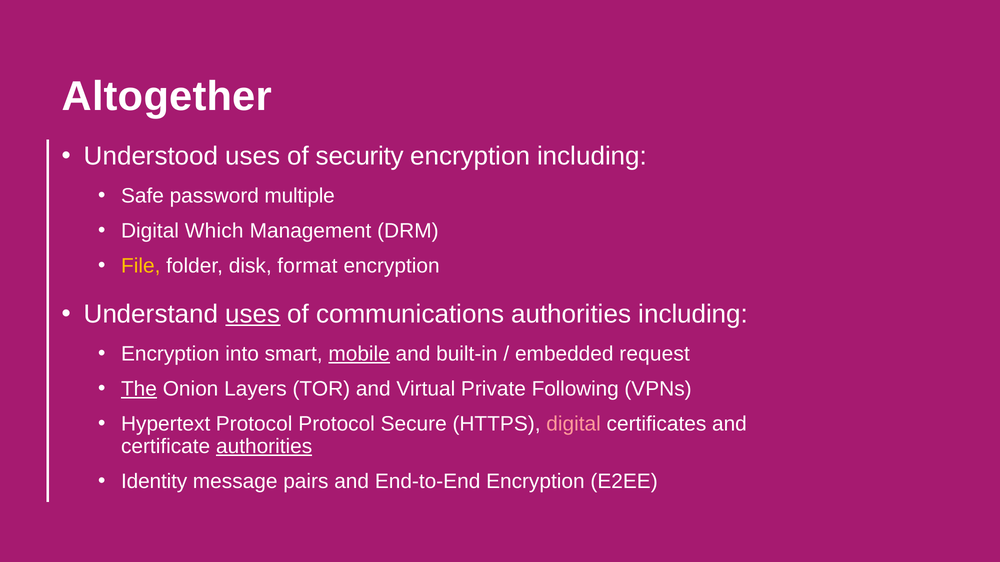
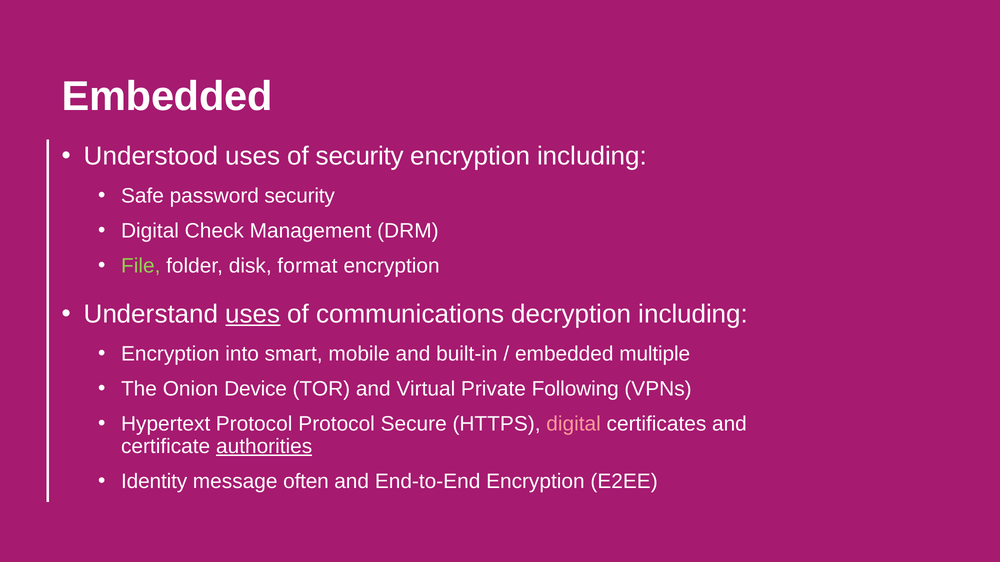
Altogether: Altogether -> Embedded (167, 97)
password multiple: multiple -> security (300, 196)
Which: Which -> Check (214, 231)
File colour: yellow -> light green (141, 266)
communications authorities: authorities -> decryption (571, 314)
mobile underline: present -> none (359, 354)
request: request -> multiple (655, 354)
The underline: present -> none (139, 389)
Layers: Layers -> Device (256, 389)
pairs: pairs -> often (306, 482)
